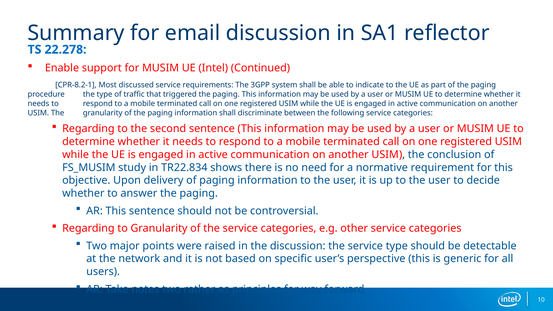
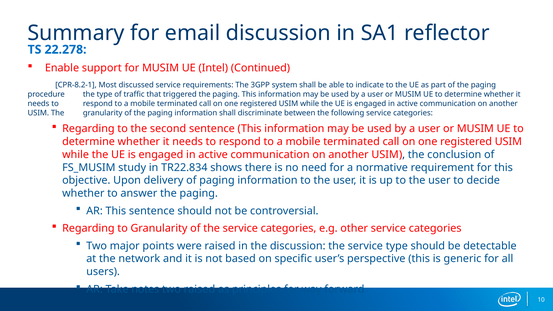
two rather: rather -> raised (199, 289)
